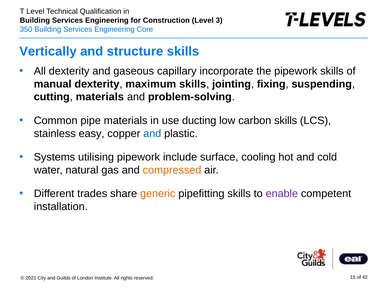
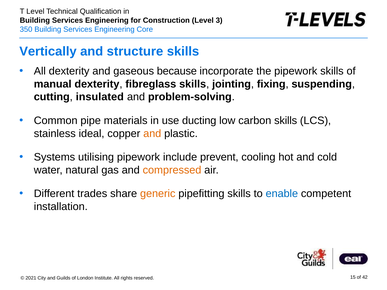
capillary: capillary -> because (177, 71)
maximum: maximum -> fibreglass (151, 84)
cutting materials: materials -> insulated (100, 97)
easy: easy -> ideal (92, 134)
and colour: blue -> orange (152, 134)
surface: surface -> prevent (219, 157)
enable colour: purple -> blue (282, 194)
